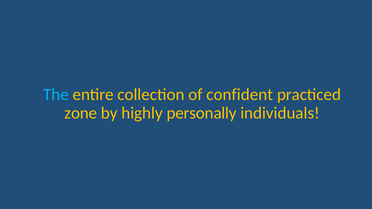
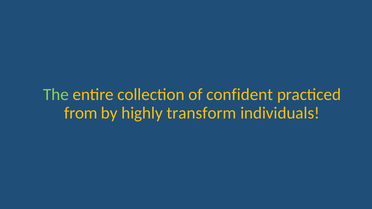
The colour: light blue -> light green (56, 95)
zone: zone -> from (81, 113)
personally: personally -> transform (202, 113)
